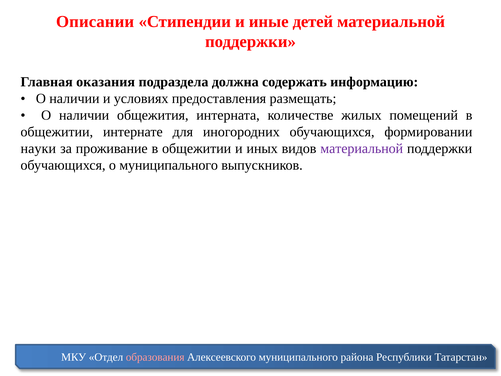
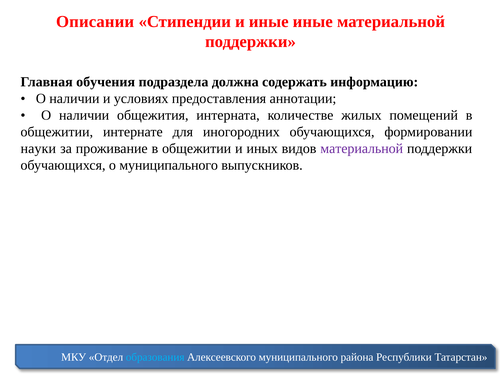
иные детей: детей -> иные (313, 21)
оказания: оказания -> обучения (106, 82)
размещать: размещать -> аннотации (303, 98)
образования colour: pink -> light blue (155, 357)
